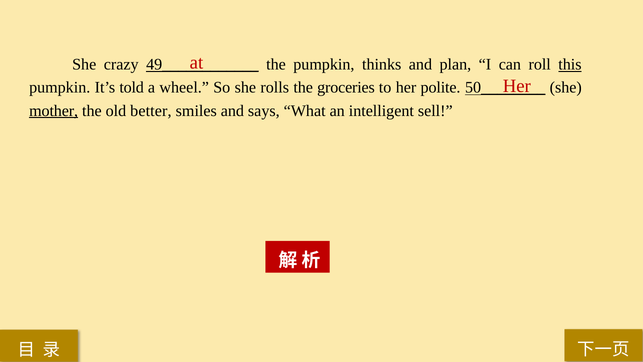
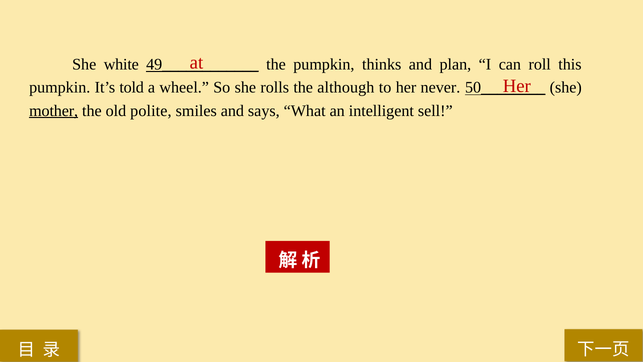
crazy: crazy -> white (121, 64)
this underline: present -> none (570, 64)
groceries: groceries -> although (346, 87)
polite: polite -> never (440, 87)
better: better -> polite (151, 111)
